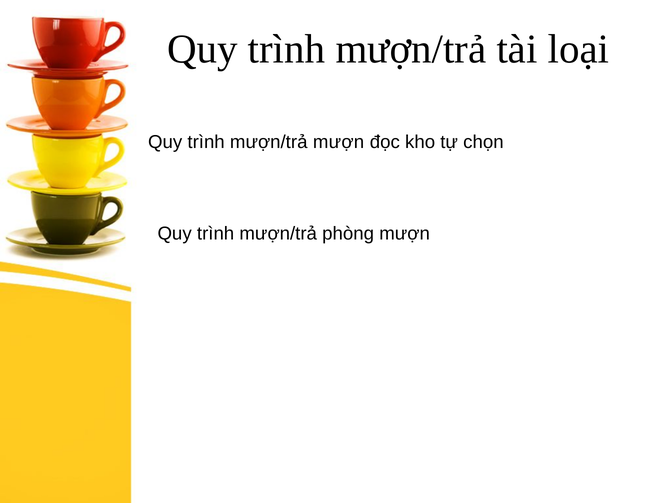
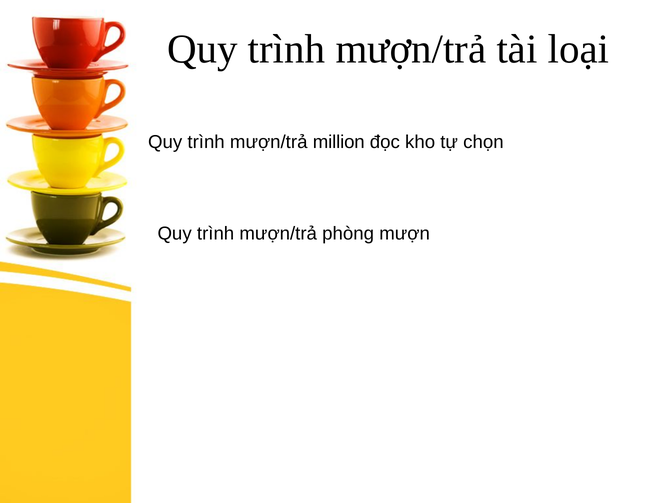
mượn/trả mượn: mượn -> million (339, 142)
